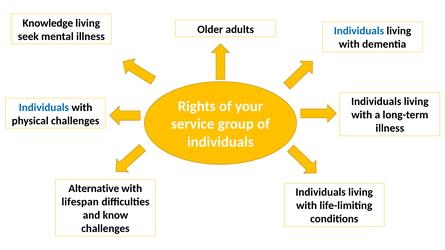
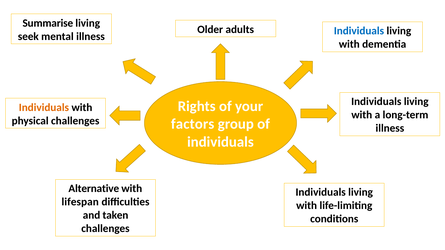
Knowledge: Knowledge -> Summarise (48, 23)
Individuals colour: blue -> orange (44, 108)
service: service -> factors (193, 124)
know: know -> taken (115, 216)
